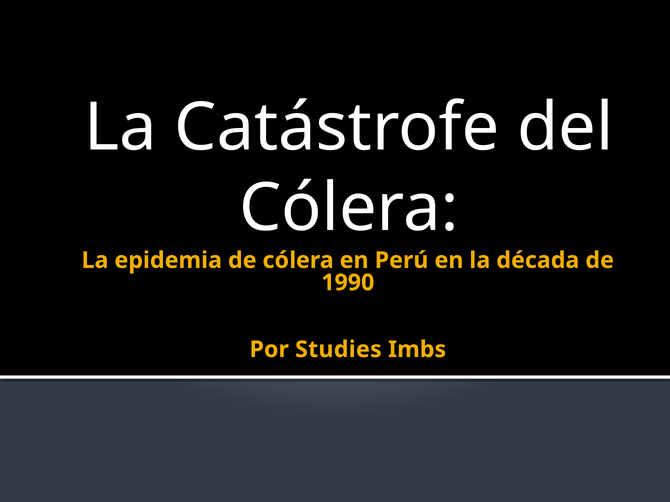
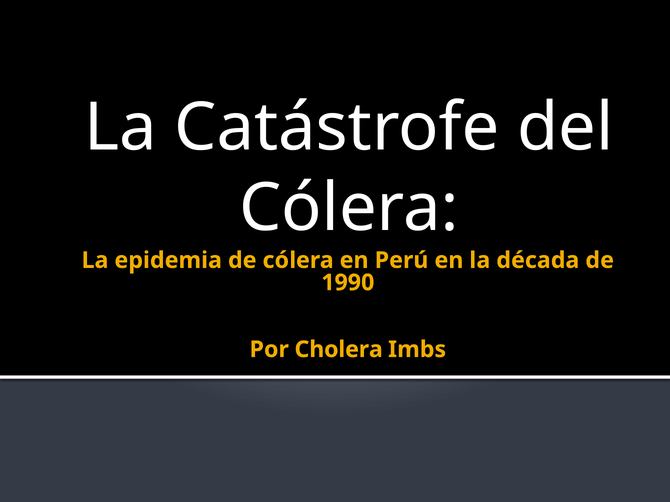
Studies: Studies -> Cholera (339, 350)
